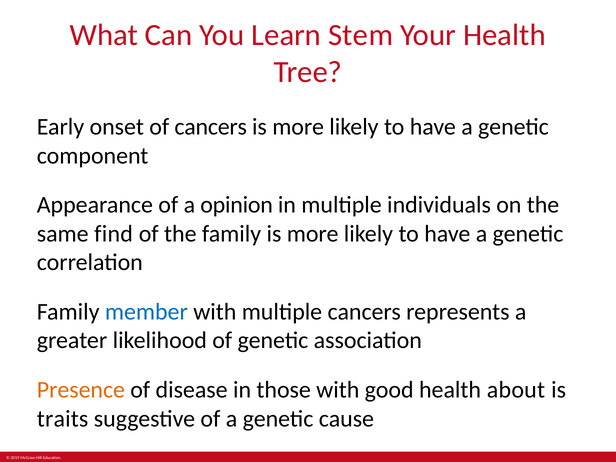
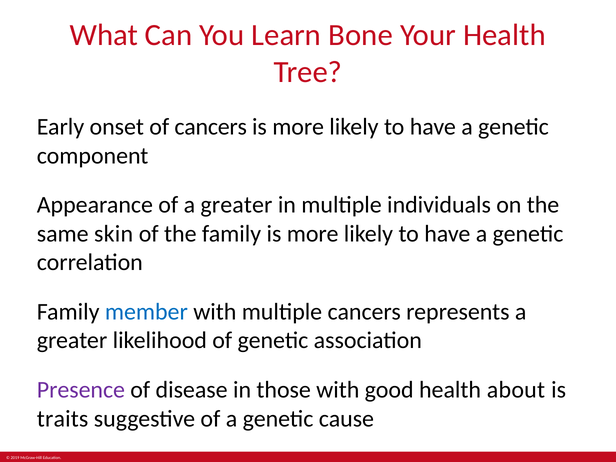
Stem: Stem -> Bone (361, 35)
of a opinion: opinion -> greater (236, 205)
find: find -> skin (114, 234)
Presence colour: orange -> purple (81, 390)
